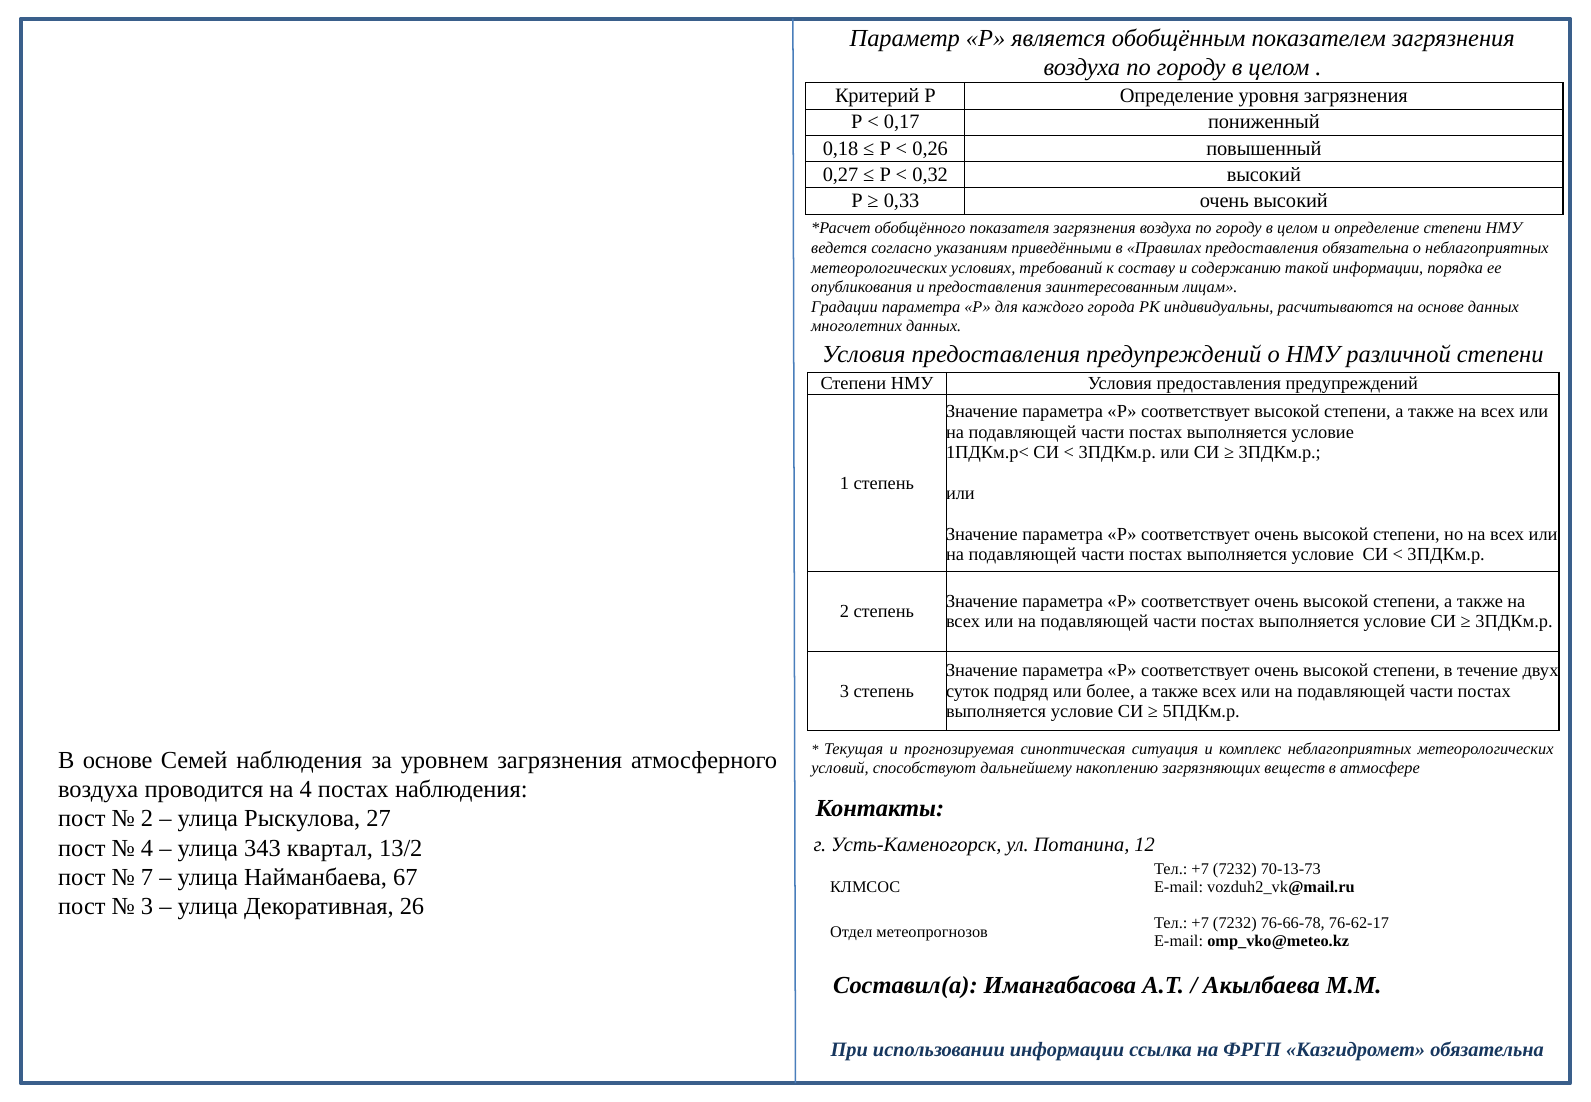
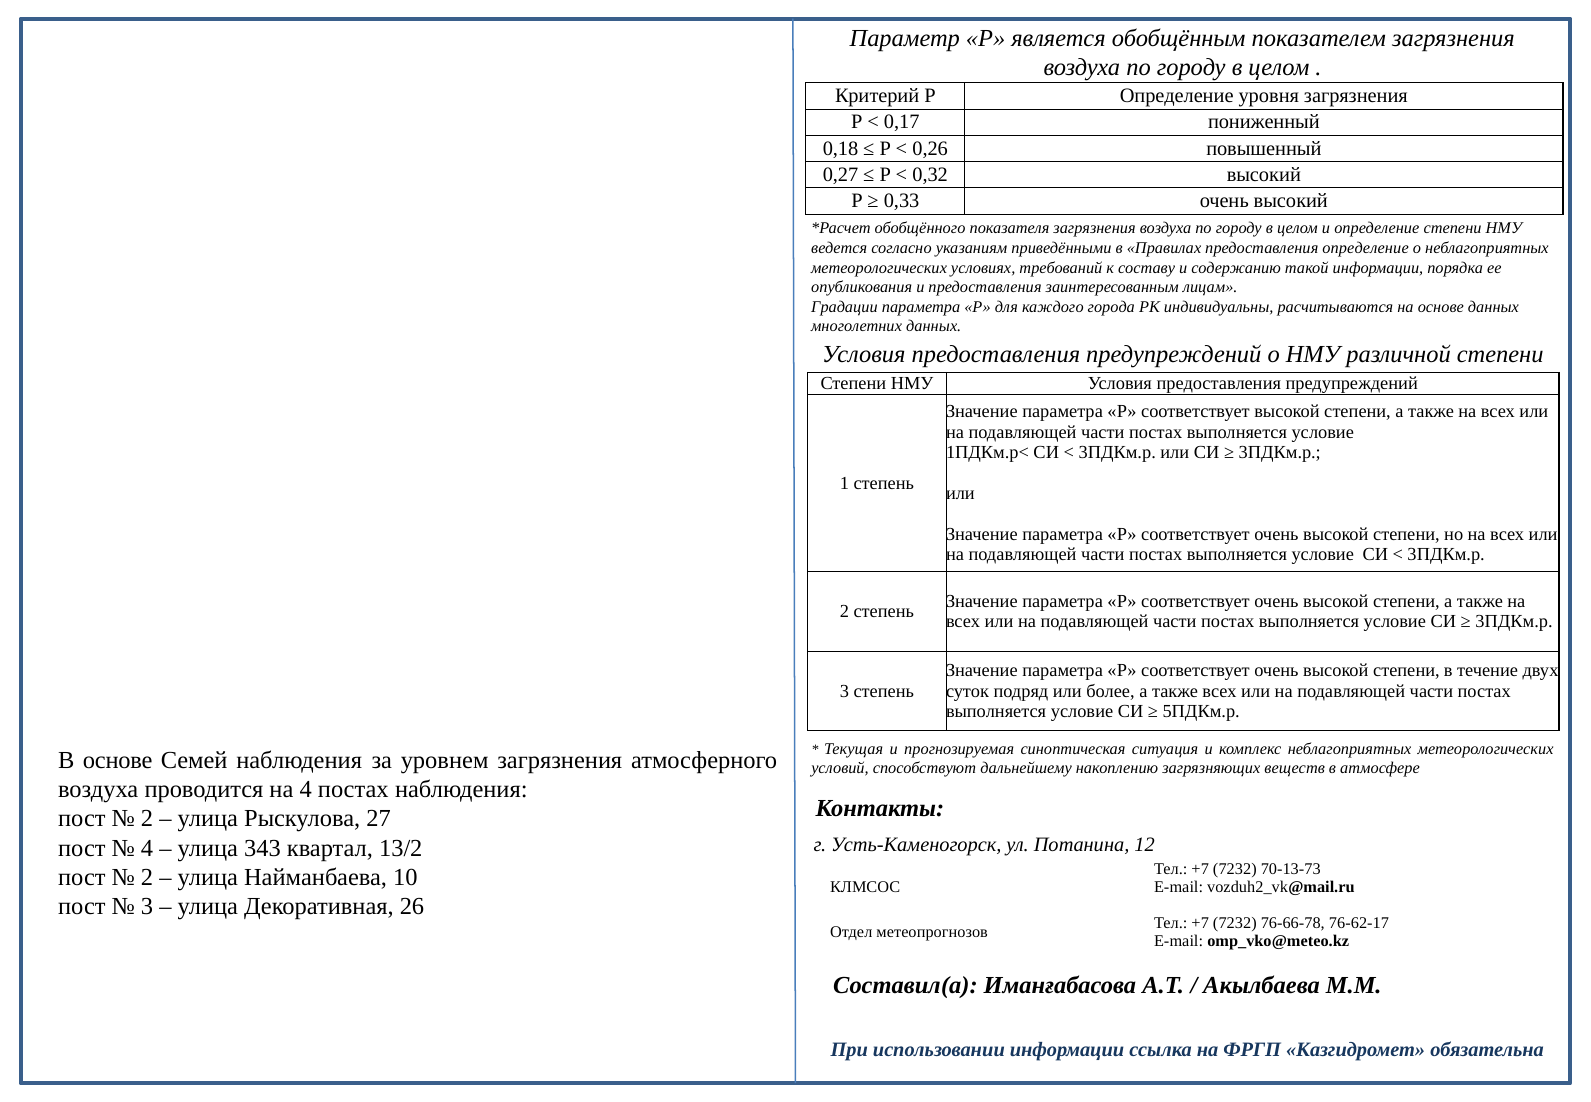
предоставления обязательна: обязательна -> определение (1365, 248)
7: 7 -> 2 (147, 877)
67: 67 -> 10 (405, 877)
